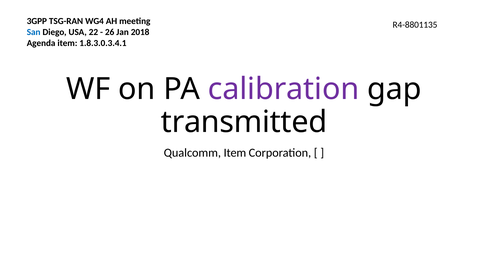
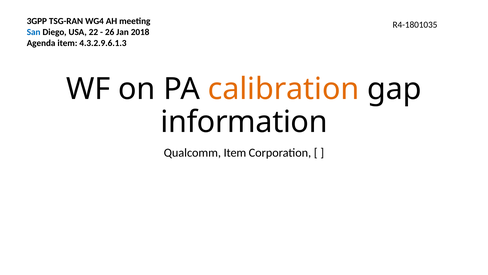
R4-8801135: R4-8801135 -> R4-1801035 (415, 25)
1.8.3.0.3.4.1: 1.8.3.0.3.4.1 -> 4.3.2.9.6.1.3 (103, 43)
calibration colour: purple -> orange (284, 89)
transmitted: transmitted -> information (244, 122)
